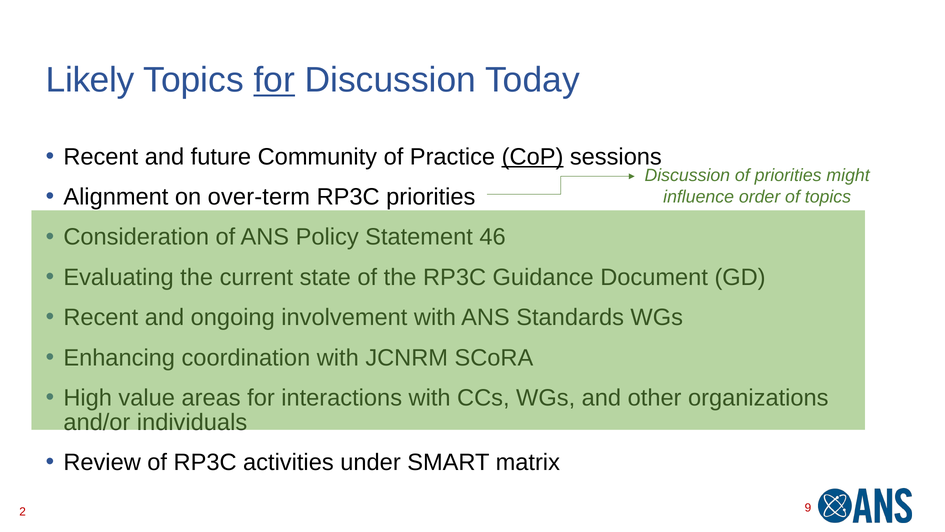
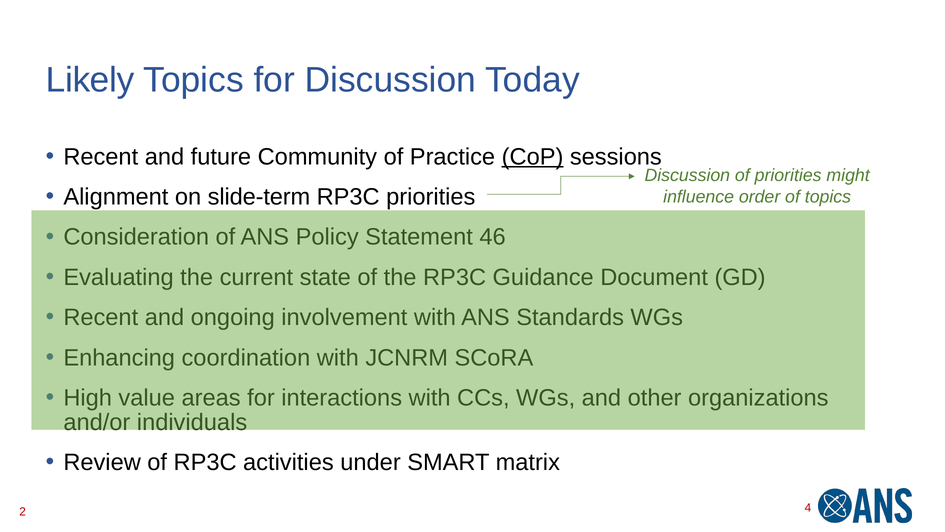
for underline: present -> none (274, 80)
over-term: over-term -> slide-term (259, 197)
9: 9 -> 4 (808, 508)
